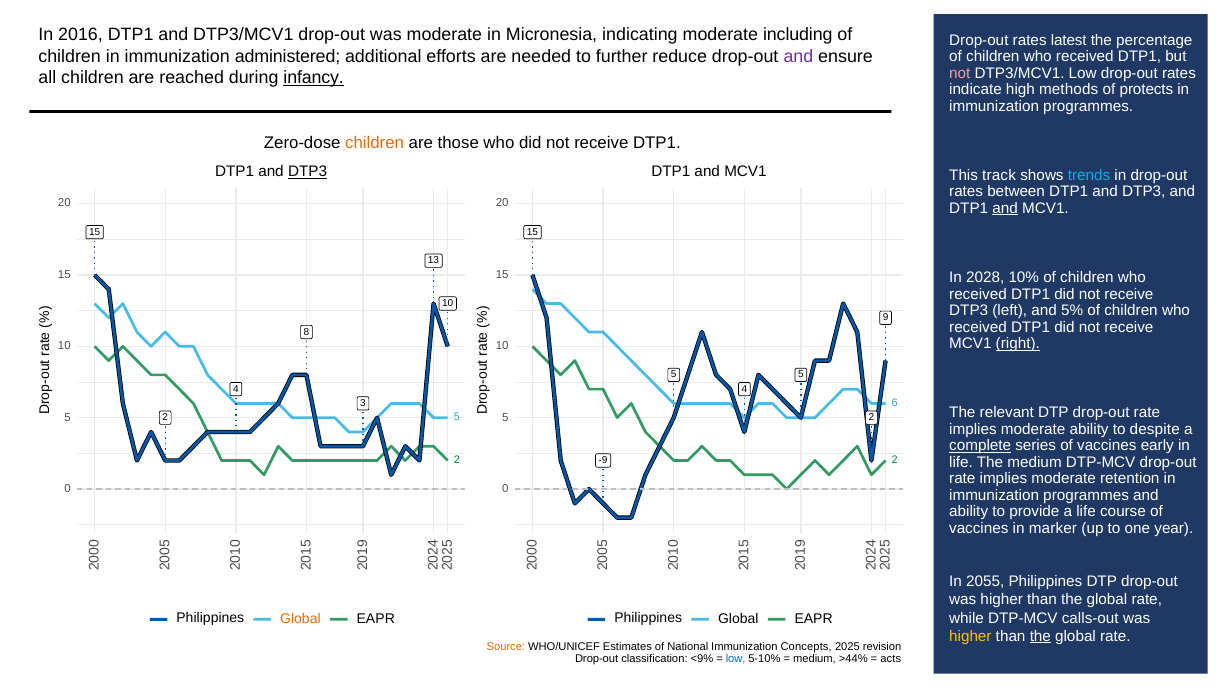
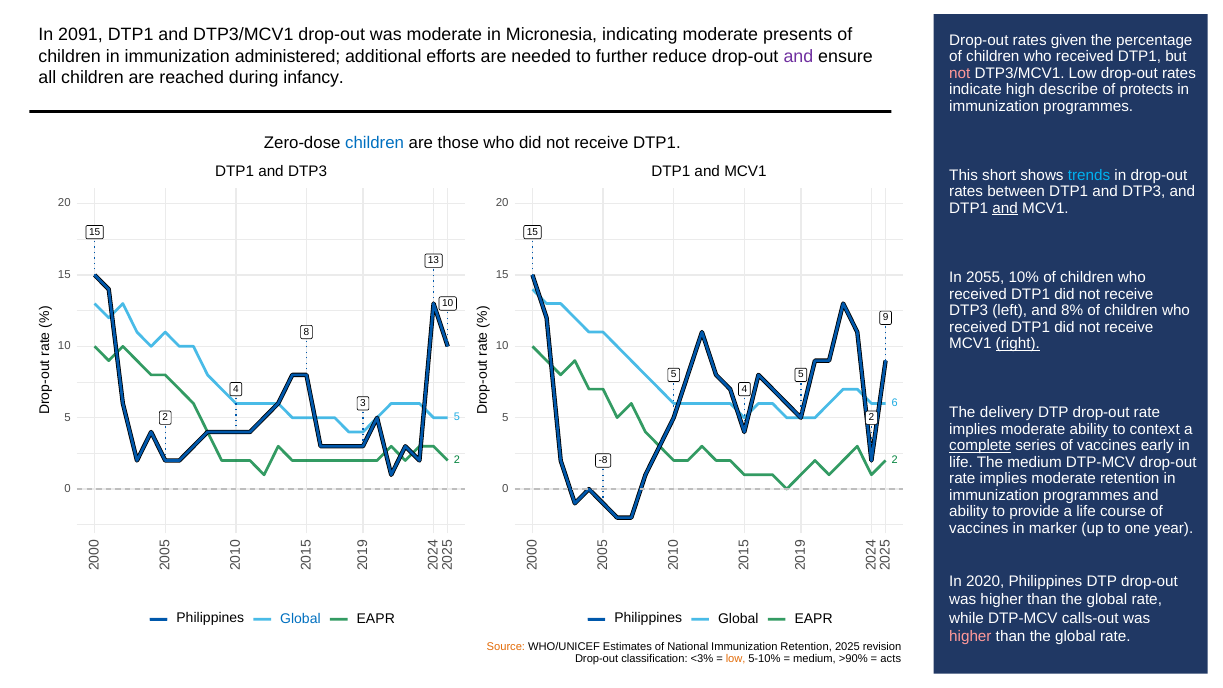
2016: 2016 -> 2091 (81, 35)
including: including -> presents (798, 35)
latest: latest -> given (1069, 40)
infancy underline: present -> none (314, 78)
methods: methods -> describe (1069, 90)
children colour: orange -> blue (375, 143)
DTP3 underline: present -> none (308, 172)
track: track -> short (999, 175)
2028: 2028 -> 2055 (985, 277)
5%: 5% -> 8% (1072, 310)
relevant: relevant -> delivery (1007, 413)
despite: despite -> context (1155, 429)
-9: -9 -> -8 (603, 460)
2055: 2055 -> 2020 (985, 581)
Global colour: orange -> blue (300, 619)
higher colour: yellow -> pink (970, 636)
the underline: present -> none (1040, 636)
Immunization Concepts: Concepts -> Retention (806, 647)
<9%: <9% -> <3% (702, 659)
low colour: blue -> orange (736, 659)
>44%: >44% -> >90% (853, 659)
